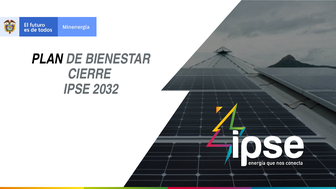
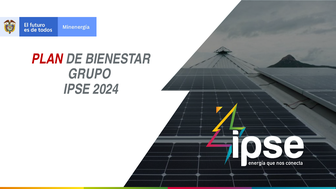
PLAN colour: black -> red (47, 59)
CIERRE: CIERRE -> GRUPO (89, 74)
2032: 2032 -> 2024 (106, 89)
